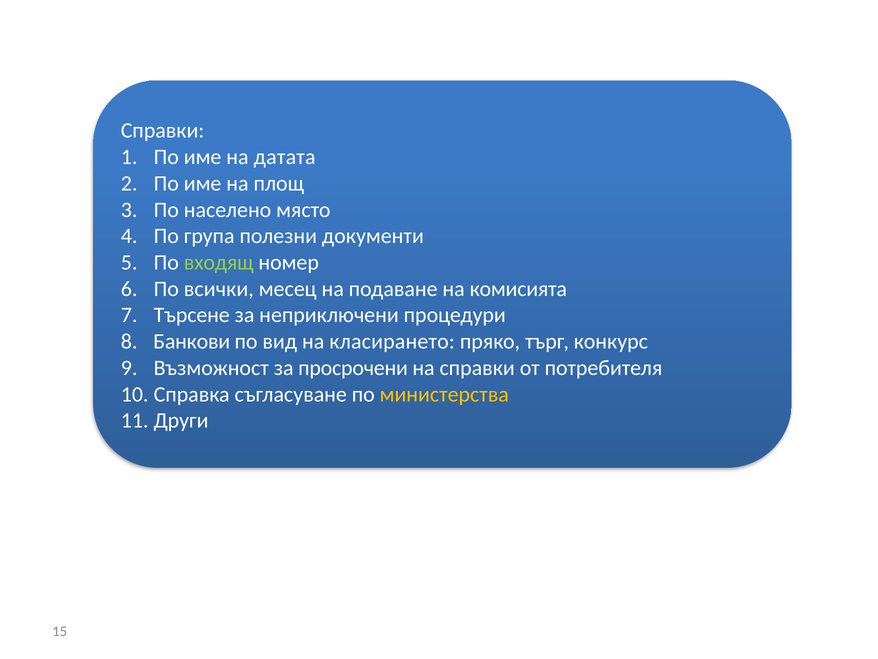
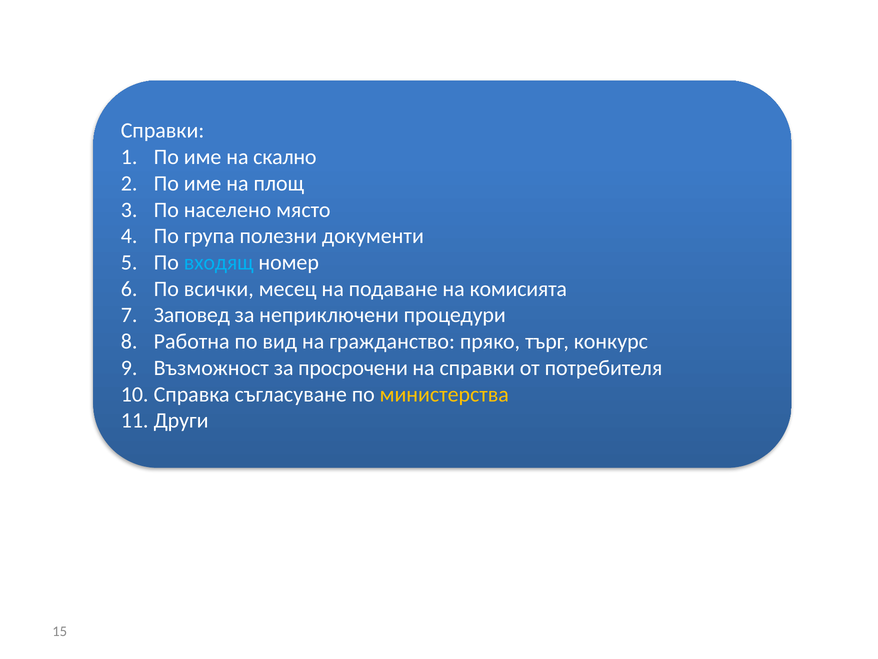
датата: датата -> скално (285, 157)
входящ colour: light green -> light blue (219, 262)
Търсене: Търсене -> Заповед (192, 315)
Банкови: Банкови -> Работна (192, 341)
класирането: класирането -> гражданство (392, 341)
